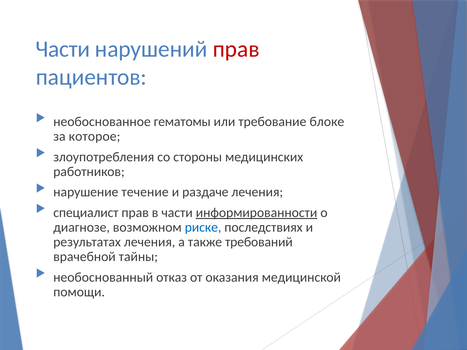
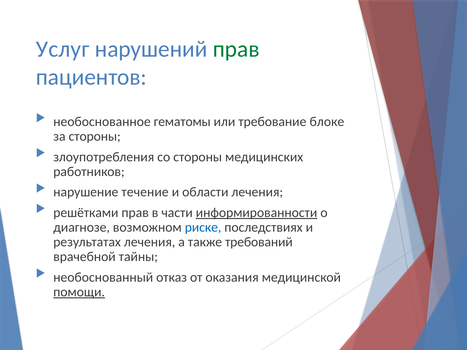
Части: Части -> Услуг (63, 49)
прав colour: red -> green (236, 49)
за которое: которое -> стороны (95, 137)
раздаче: раздаче -> области (205, 192)
специалист: специалист -> решётками (86, 213)
помощи underline: none -> present (79, 292)
